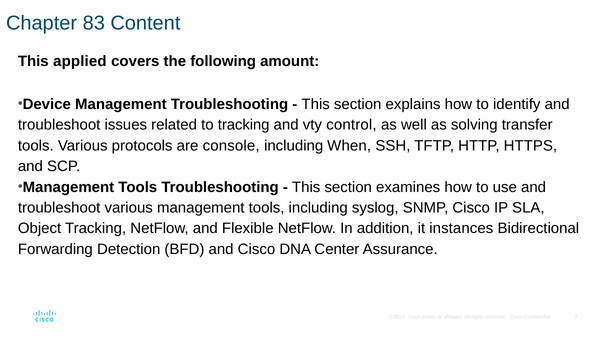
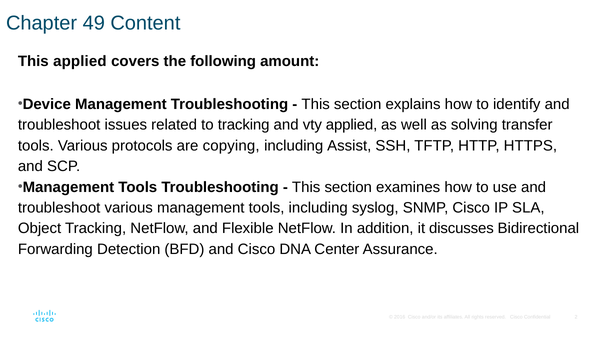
83: 83 -> 49 (94, 23)
vty control: control -> applied (352, 125)
console: console -> copying (231, 145)
When: When -> Assist (349, 145)
instances: instances -> discusses (461, 228)
